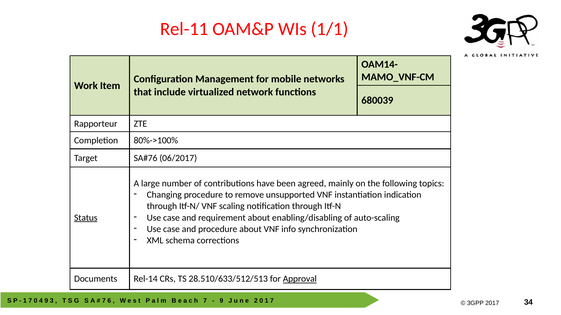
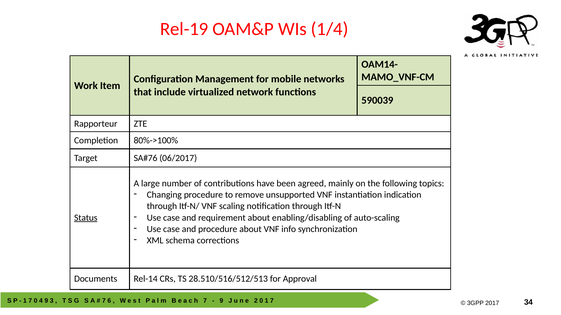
Rel-11: Rel-11 -> Rel-19 (184, 29)
1/1: 1/1 -> 1/4 (330, 29)
680039: 680039 -> 590039 (377, 101)
28.510/633/512/513: 28.510/633/512/513 -> 28.510/516/512/513 (228, 279)
Approval underline: present -> none (300, 279)
